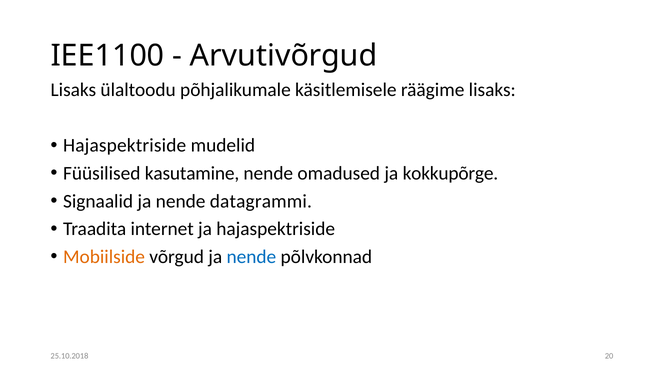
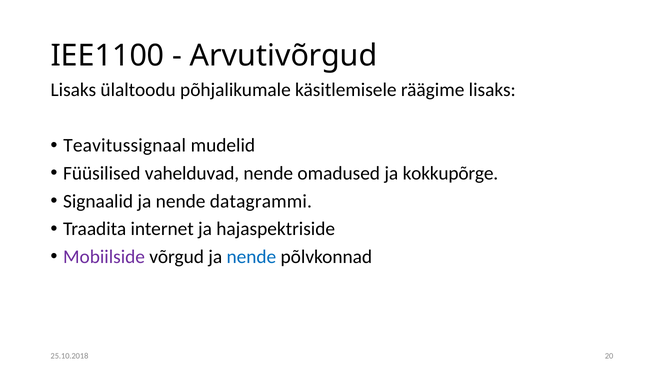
Hajaspektriside: Hajaspektriside -> Teavitussignaal (125, 146)
kasutamine: kasutamine -> vahelduvad (192, 174)
Mobiilside colour: orange -> purple (104, 257)
